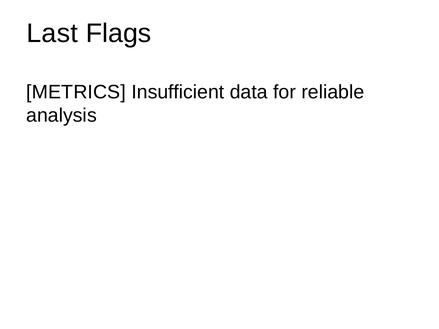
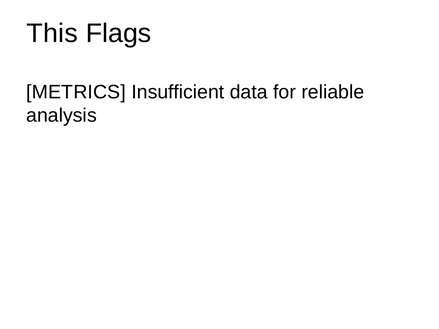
Last: Last -> This (52, 33)
